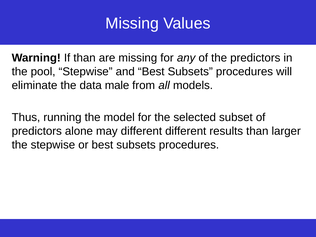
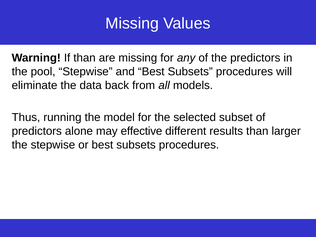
male: male -> back (117, 85)
may different: different -> effective (141, 131)
